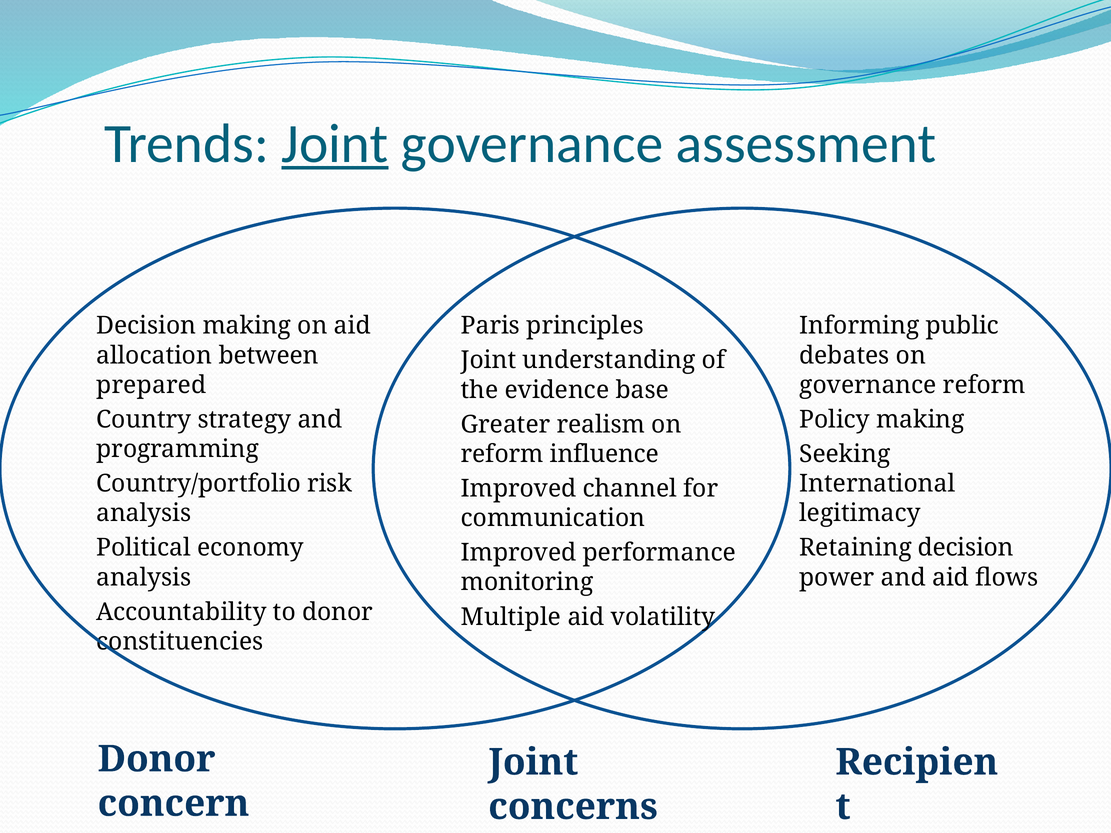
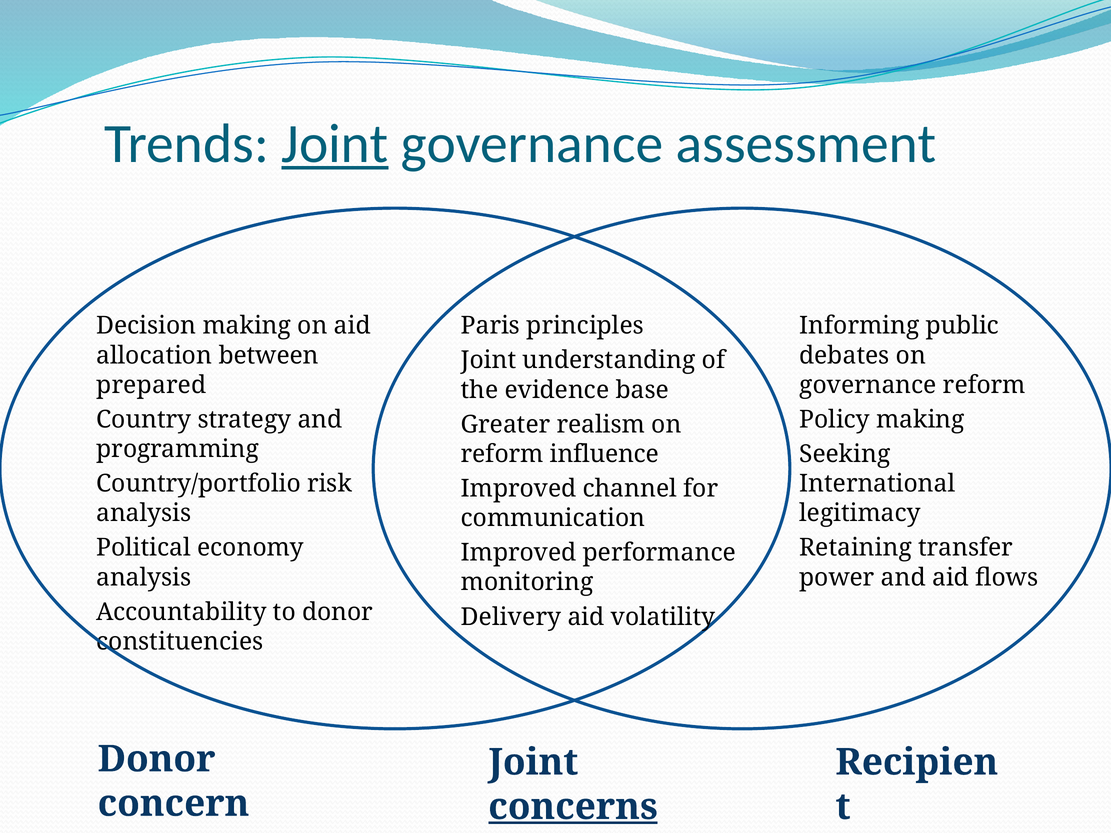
Retaining decision: decision -> transfer (966, 548)
Multiple: Multiple -> Delivery (511, 617)
concerns underline: none -> present (573, 807)
